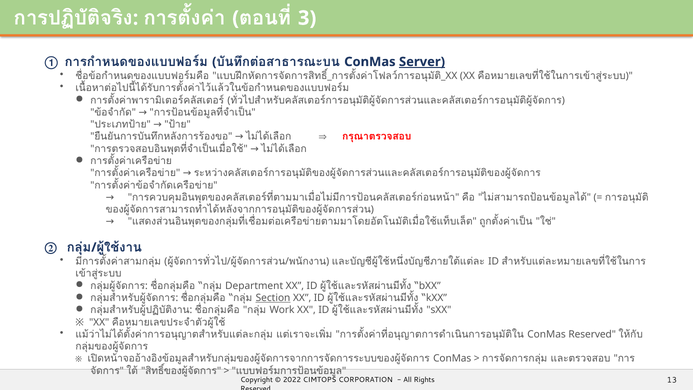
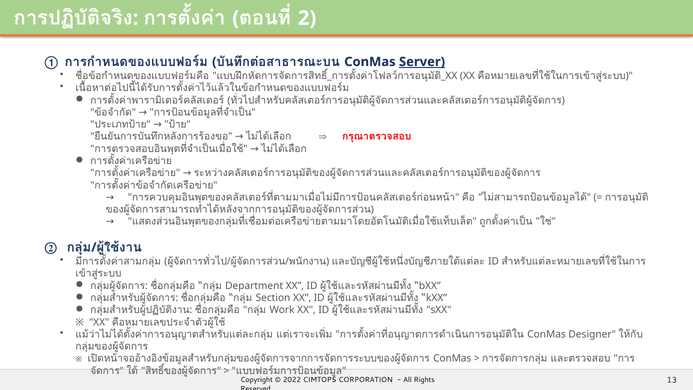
3: 3 -> 2 (307, 18)
Section underline: present -> none (273, 298)
ConMas Reserved: Reserved -> Designer (592, 334)
